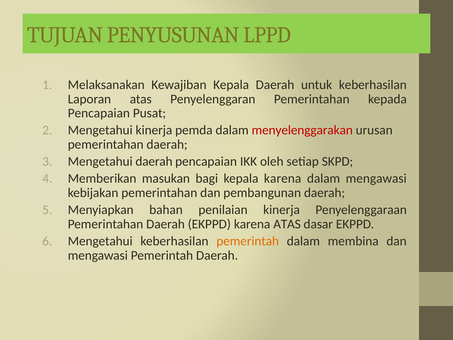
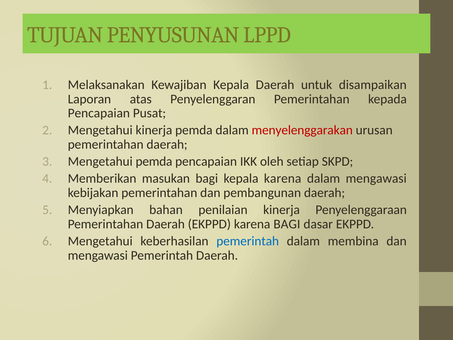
untuk keberhasilan: keberhasilan -> disampaikan (373, 85)
Mengetahui daerah: daerah -> pemda (154, 161)
karena ATAS: ATAS -> BAGI (287, 224)
pemerintah colour: orange -> blue (248, 241)
